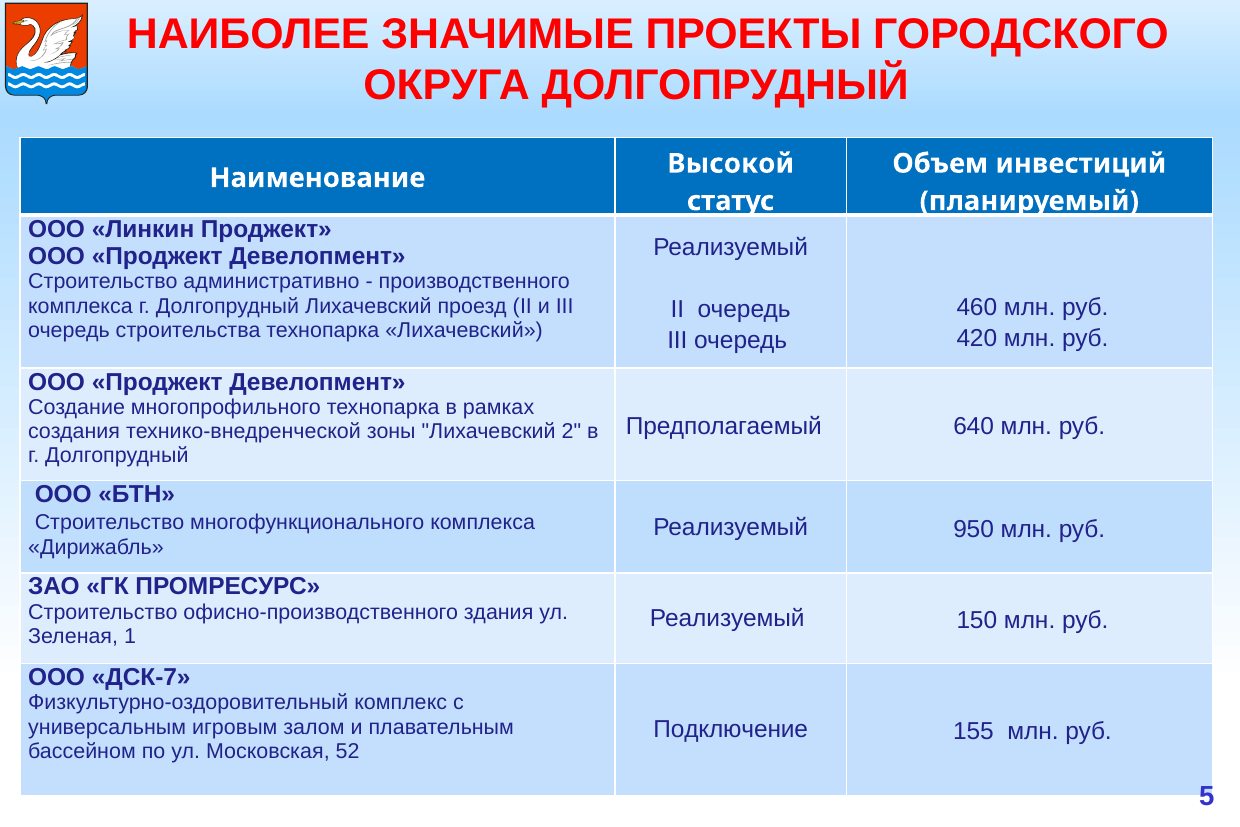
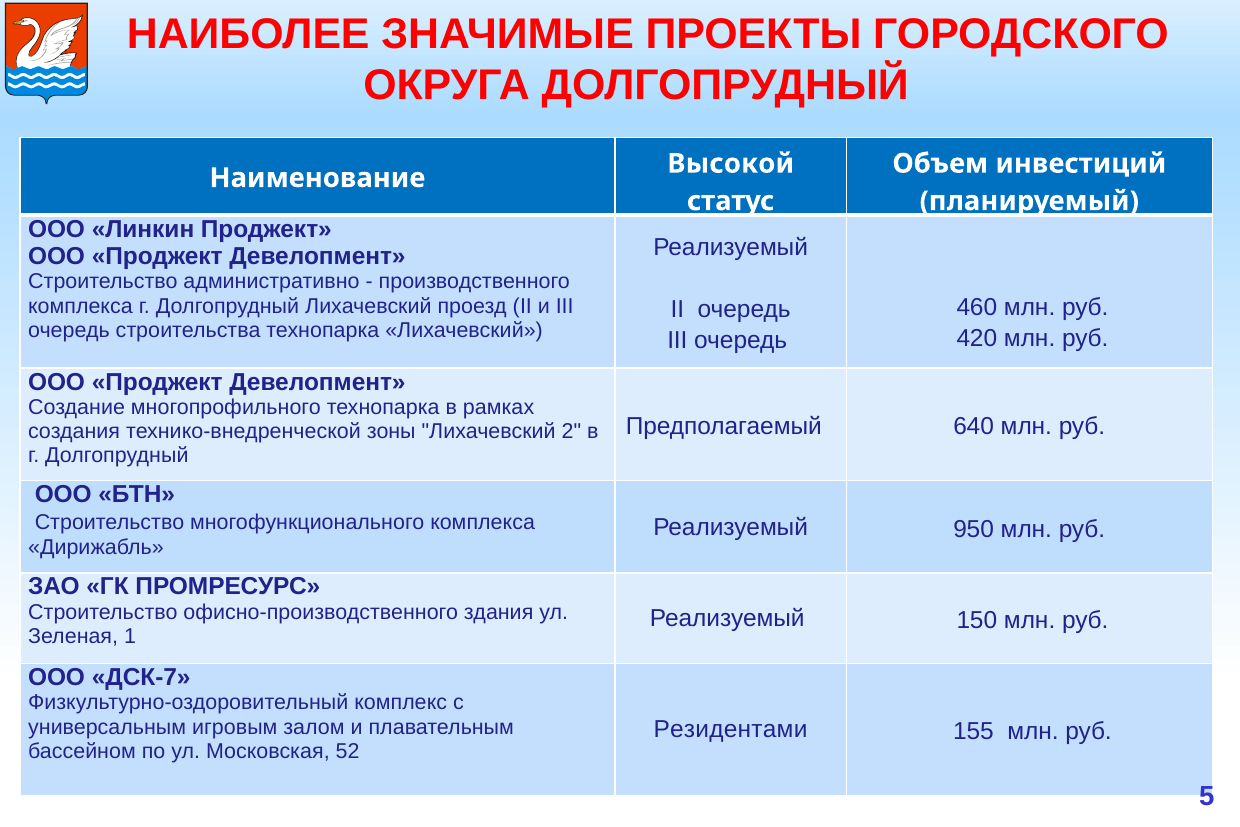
Подключение: Подключение -> Резидентами (731, 729)
